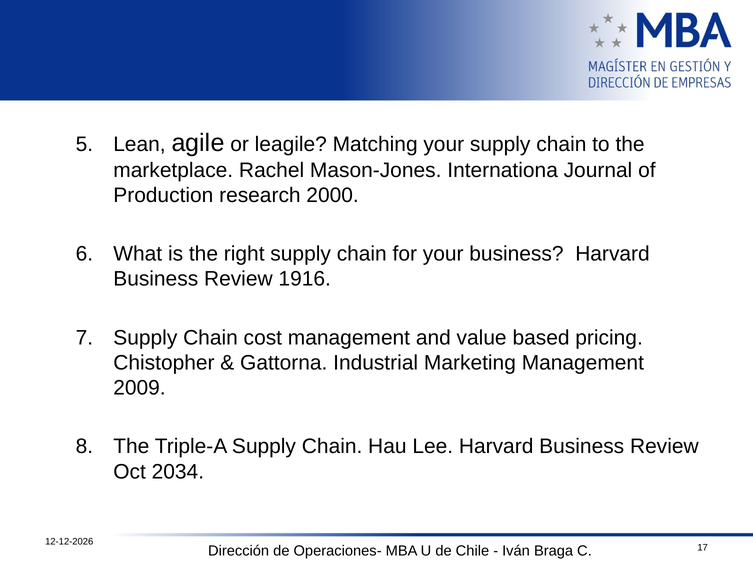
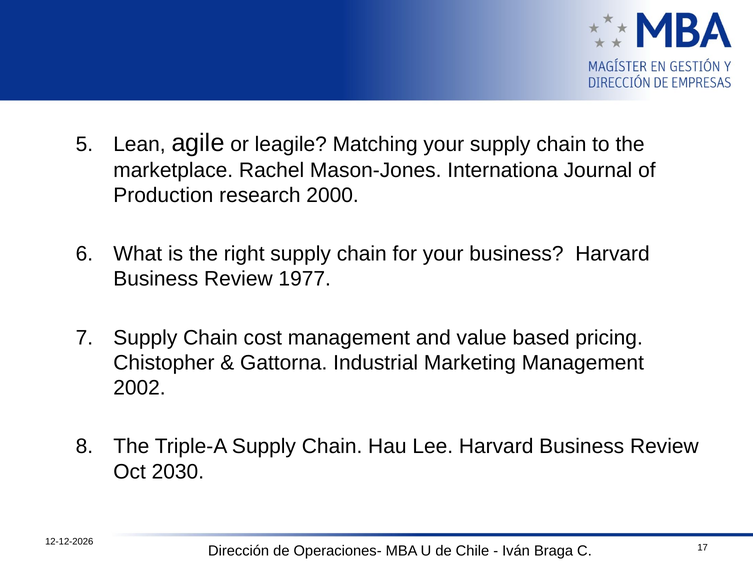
1916: 1916 -> 1977 (305, 279)
2009: 2009 -> 2002 (139, 388)
2034: 2034 -> 2030 (178, 471)
